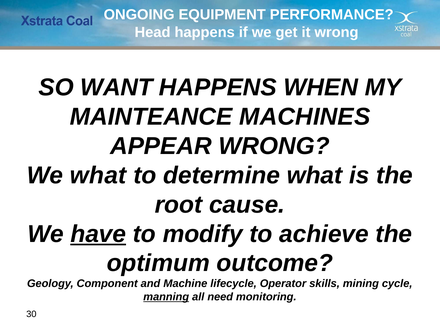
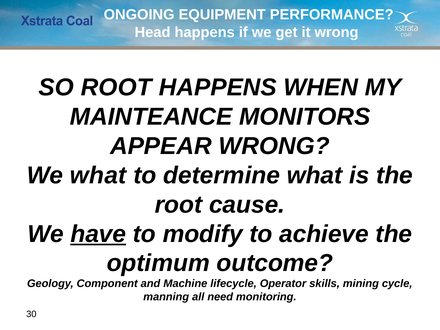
SO WANT: WANT -> ROOT (116, 87)
MACHINES: MACHINES -> MONITORS (305, 117)
manning underline: present -> none (166, 297)
